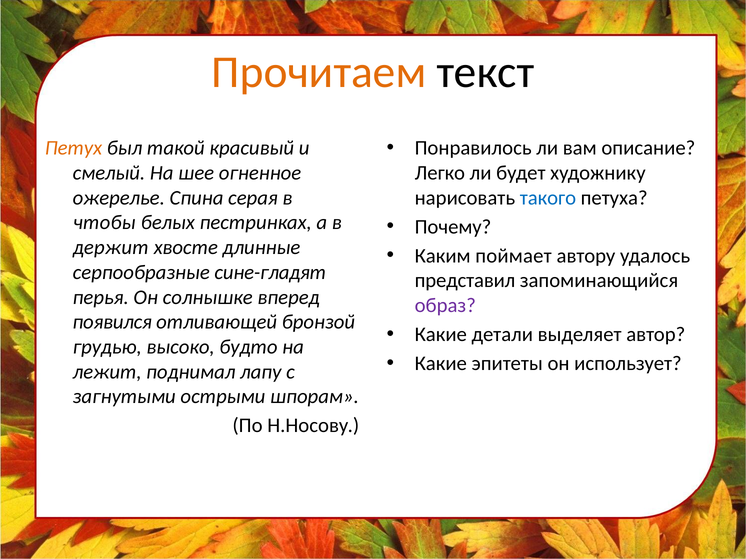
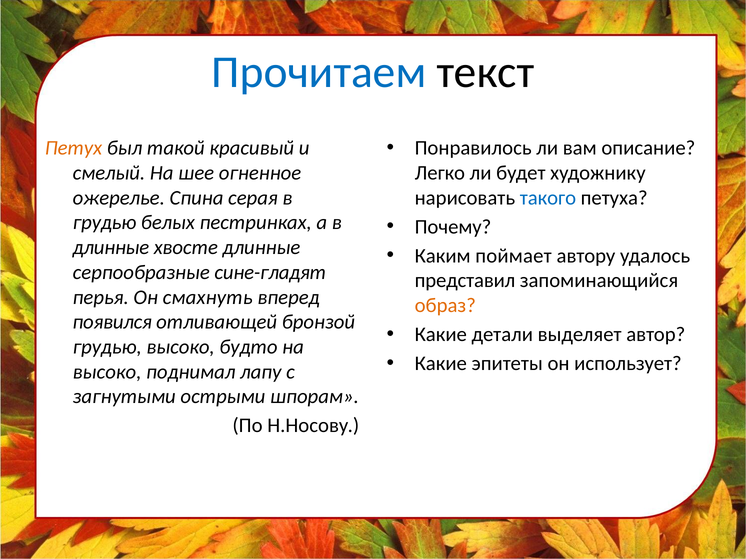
Прочитаем colour: orange -> blue (319, 72)
чтобы: чтобы -> грудью (105, 223)
держит: держит -> длинные (111, 248)
солнышке: солнышке -> смахнуть (208, 297)
образ colour: purple -> orange (445, 306)
лежит: лежит -> высоко (107, 372)
